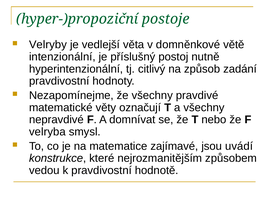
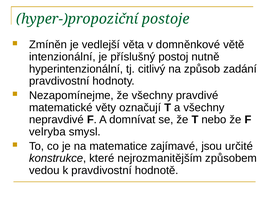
Velryby: Velryby -> Zmíněn (48, 45)
uvádí: uvádí -> určité (239, 146)
